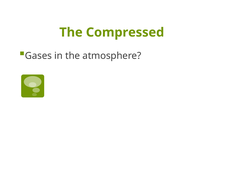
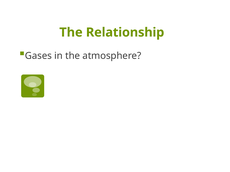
Compressed: Compressed -> Relationship (125, 32)
